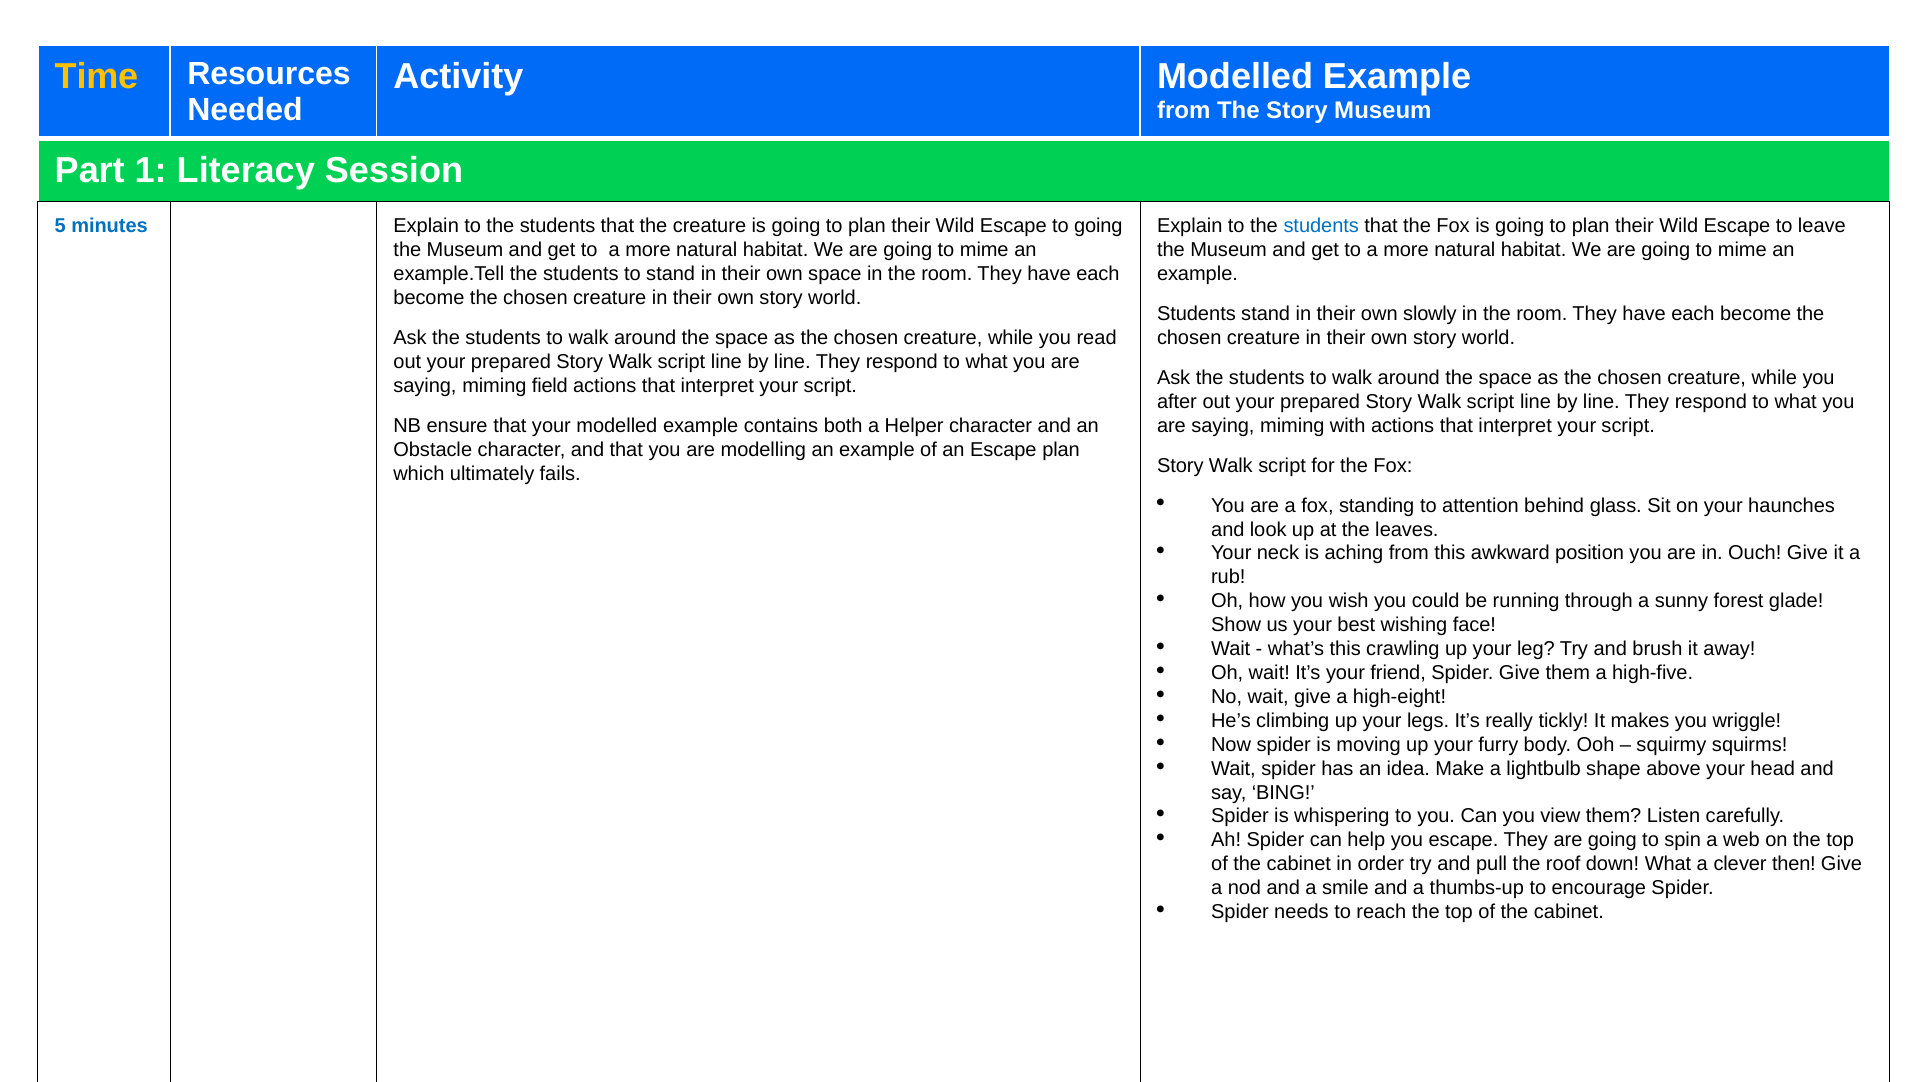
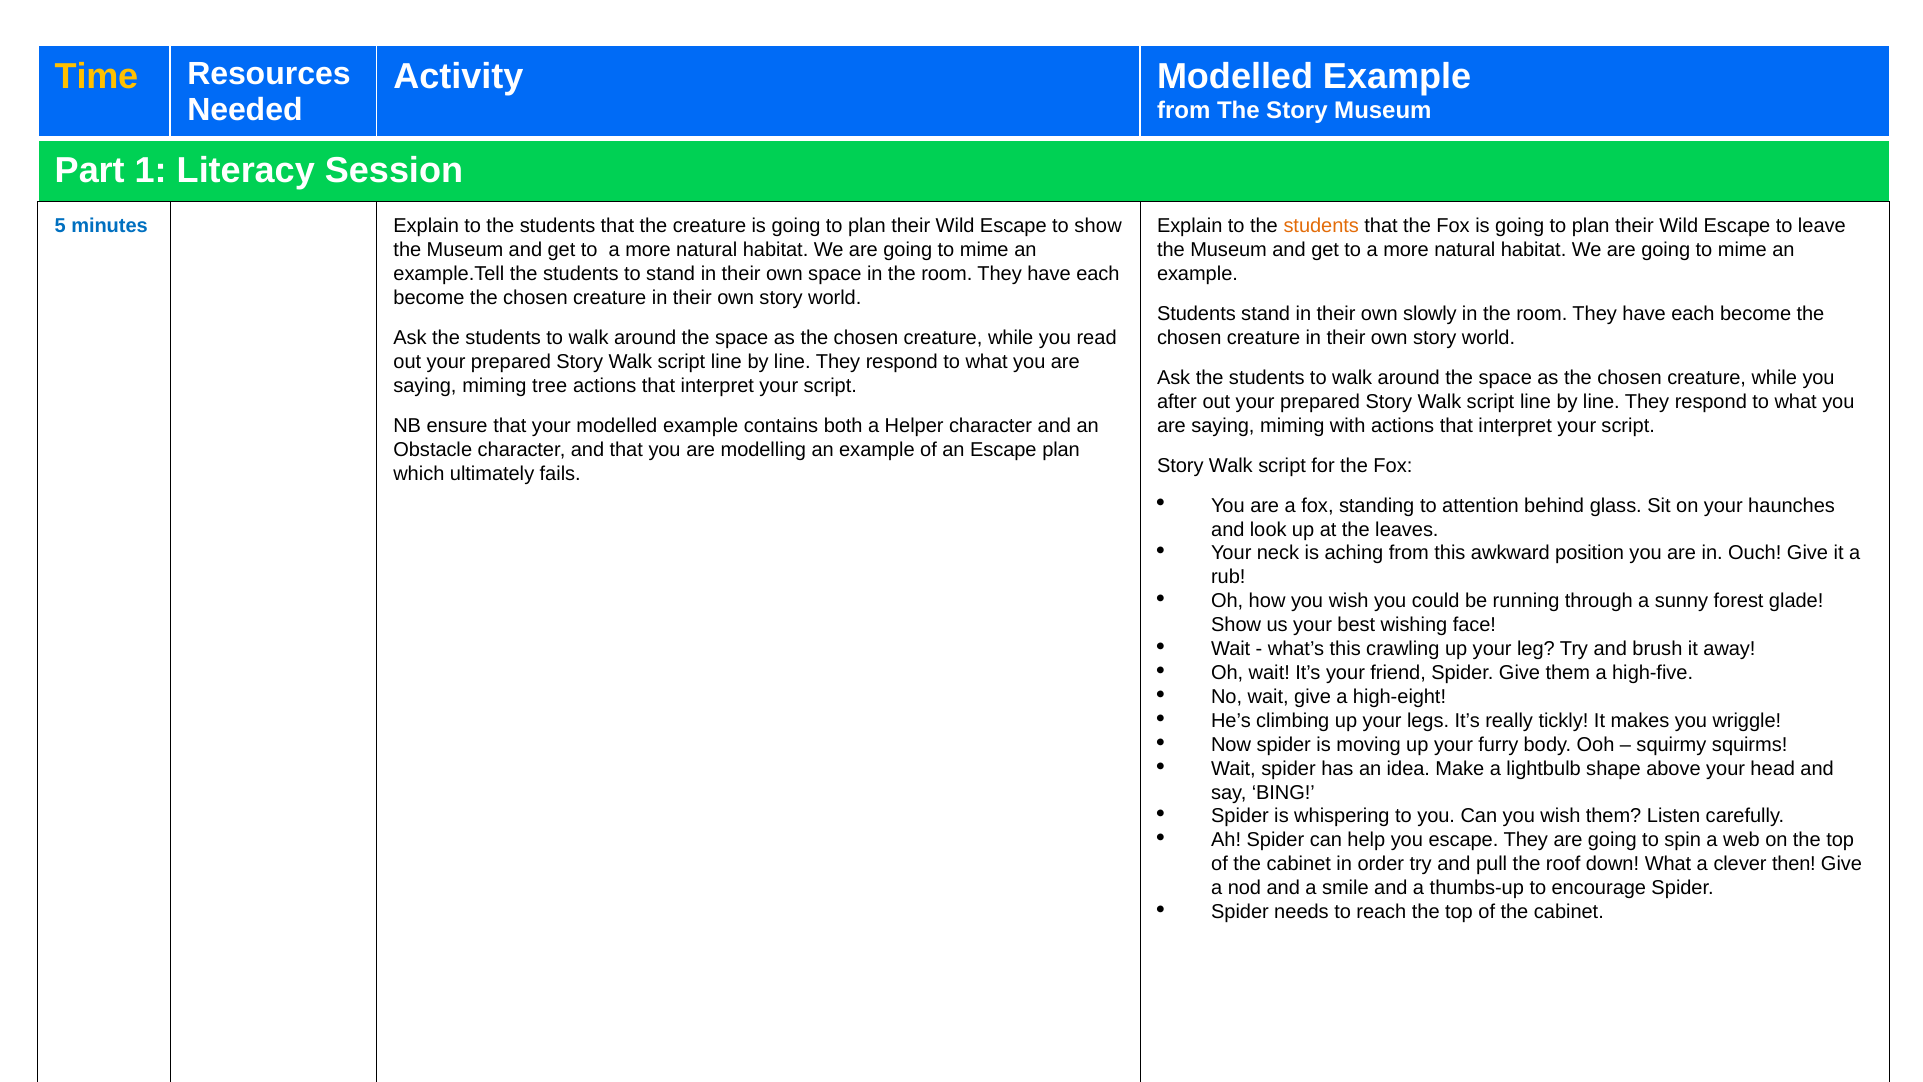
to going: going -> show (1098, 226)
students colour: blue -> orange (1321, 226)
field: field -> tree (550, 386)
Can you view: view -> wish (1560, 816)
